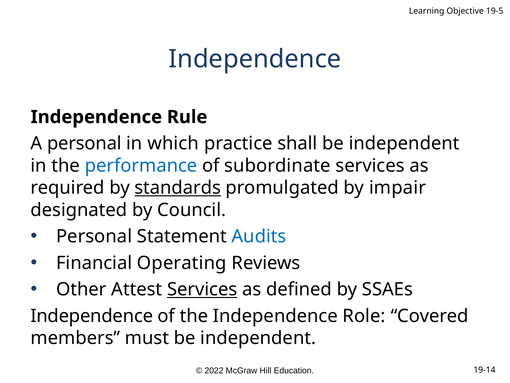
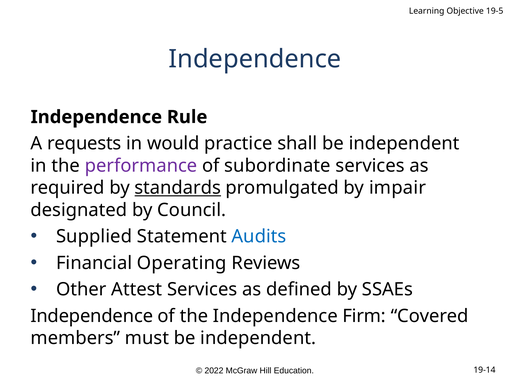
A personal: personal -> requests (84, 143)
which: which -> would (173, 143)
performance colour: blue -> purple (141, 165)
Personal: Personal -> Supplied (94, 236)
Services underline: present -> none (202, 289)
Role: Role -> Firm (364, 316)
